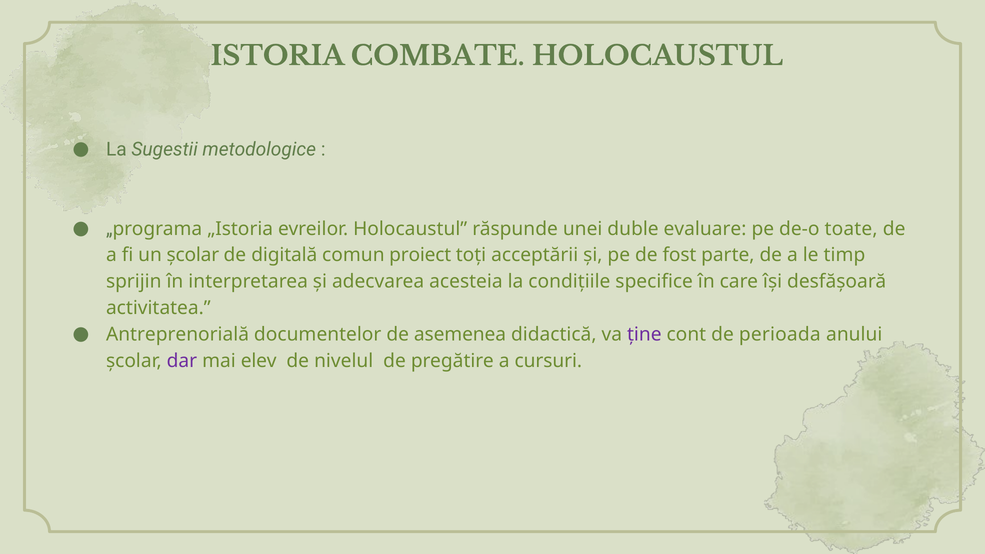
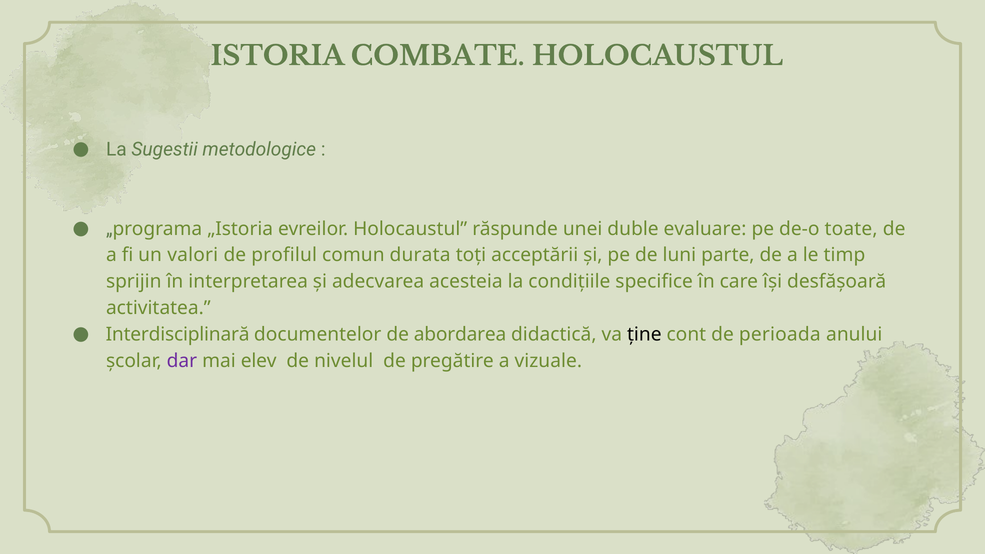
un școlar: școlar -> valori (193, 255)
digitală: digitală -> profilul (284, 255)
proiect: proiect -> durata (420, 255)
fost: fost -> luni (679, 255)
Antreprenorială: Antreprenorială -> Interdisciplinară (178, 334)
asemenea: asemenea -> abordarea (460, 334)
ține colour: purple -> black (644, 334)
cursuri: cursuri -> vizuale (548, 361)
